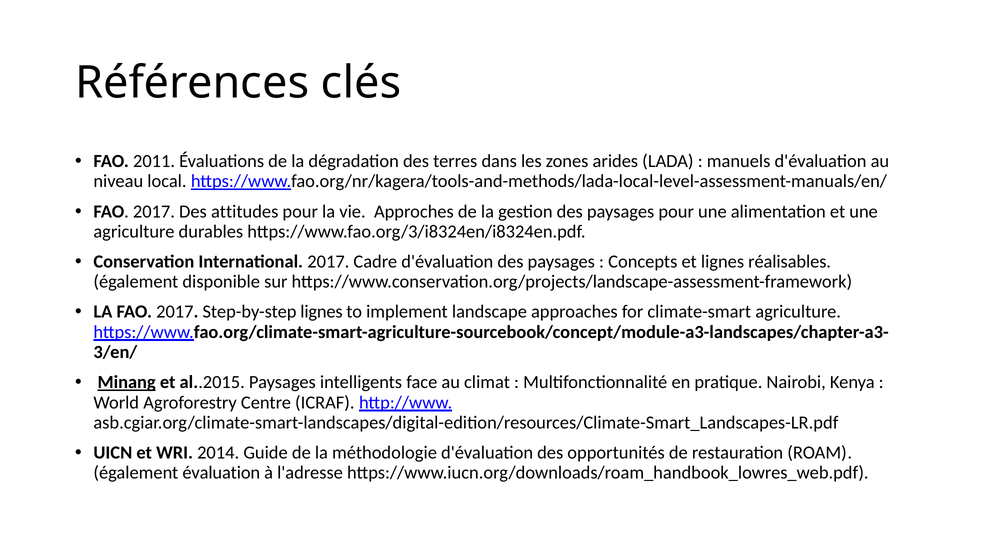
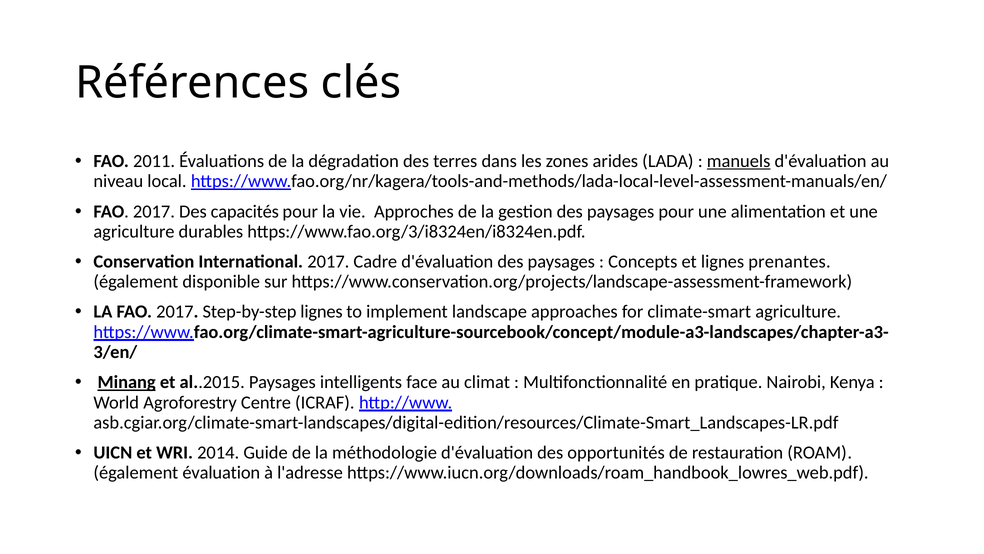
manuels underline: none -> present (739, 161)
attitudes: attitudes -> capacités (245, 211)
réalisables: réalisables -> prenantes (789, 261)
